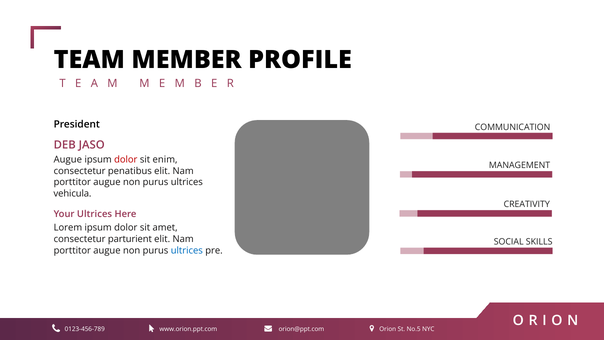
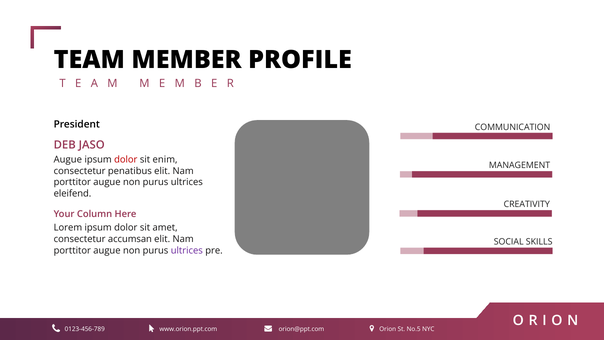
vehicula: vehicula -> eleifend (72, 193)
Your Ultrices: Ultrices -> Column (95, 214)
parturient: parturient -> accumsan (130, 239)
ultrices colour: blue -> purple (187, 250)
